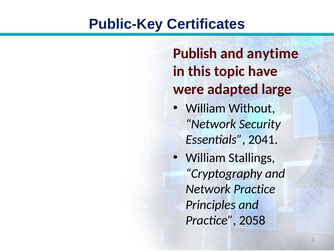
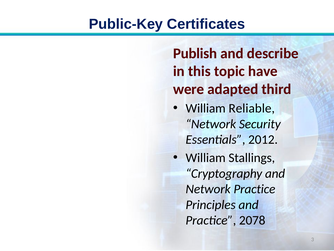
anytime: anytime -> describe (273, 53)
large: large -> third (277, 89)
Without: Without -> Reliable (252, 108)
2041: 2041 -> 2012 (263, 139)
2058: 2058 -> 2078 (252, 220)
